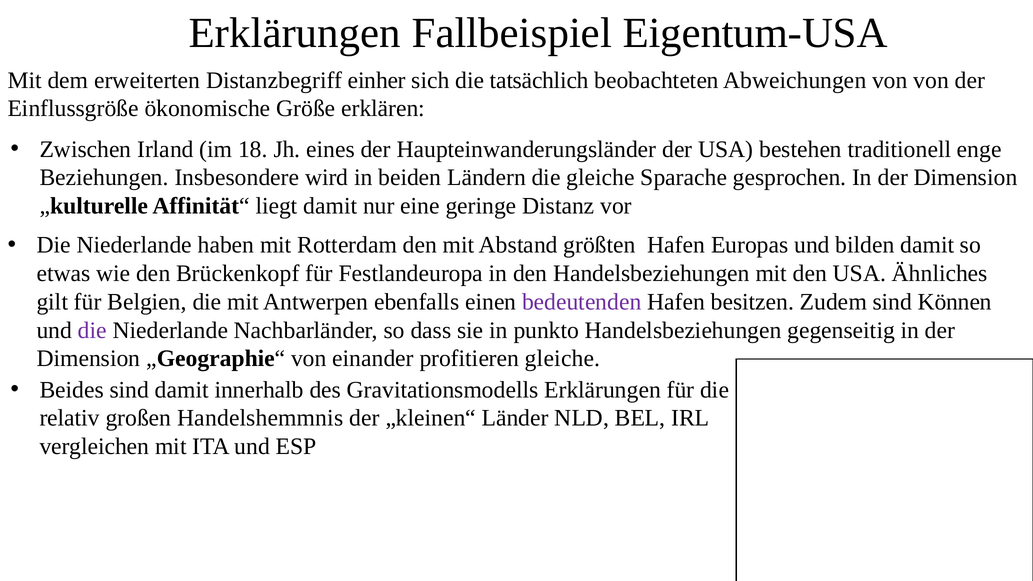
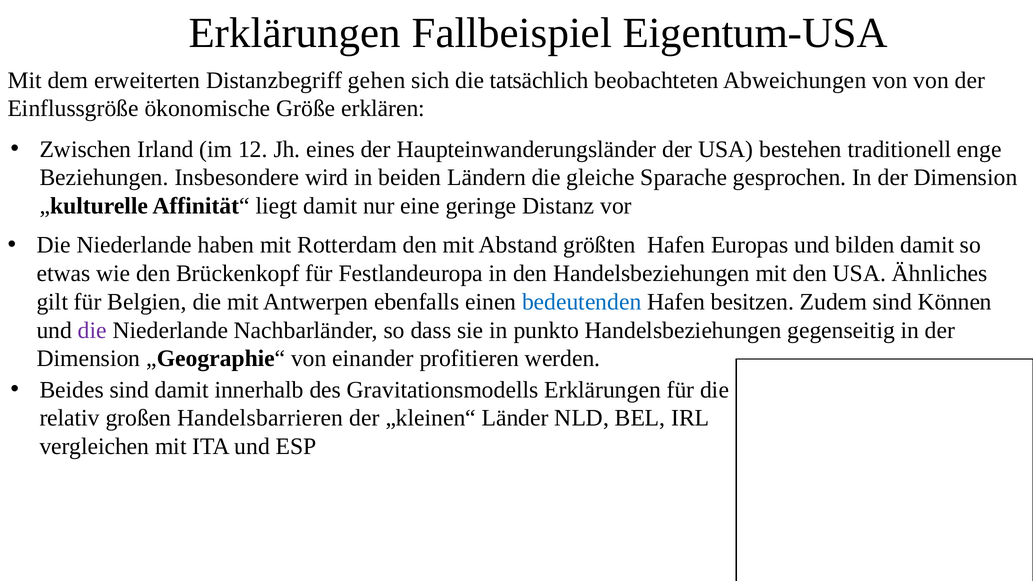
einher: einher -> gehen (377, 80)
18: 18 -> 12 (253, 149)
bedeutenden colour: purple -> blue (582, 302)
profitieren gleiche: gleiche -> werden (563, 359)
Handelshemmnis: Handelshemmnis -> Handelsbarrieren (260, 418)
